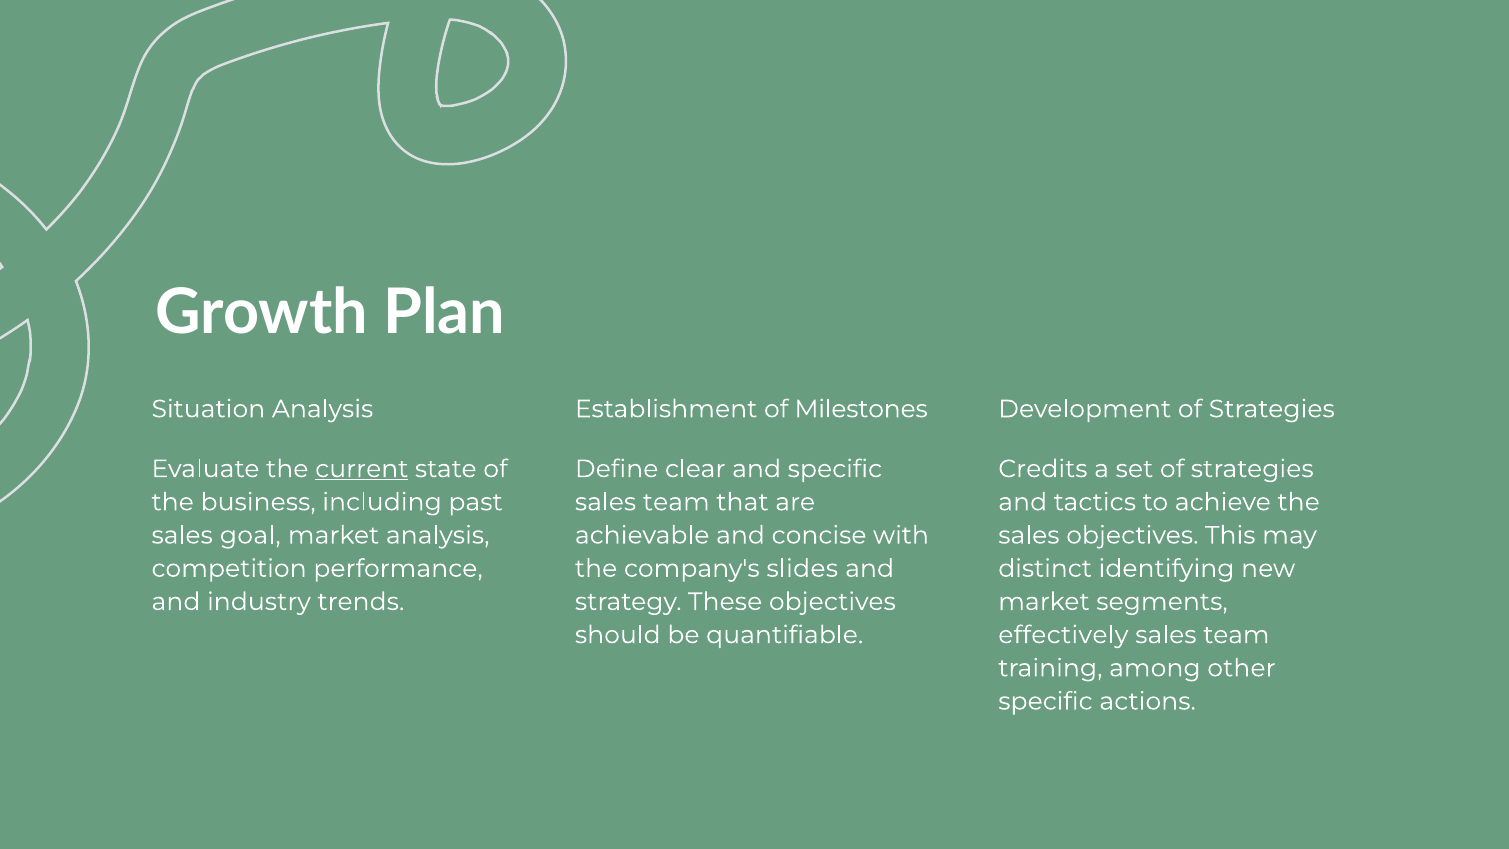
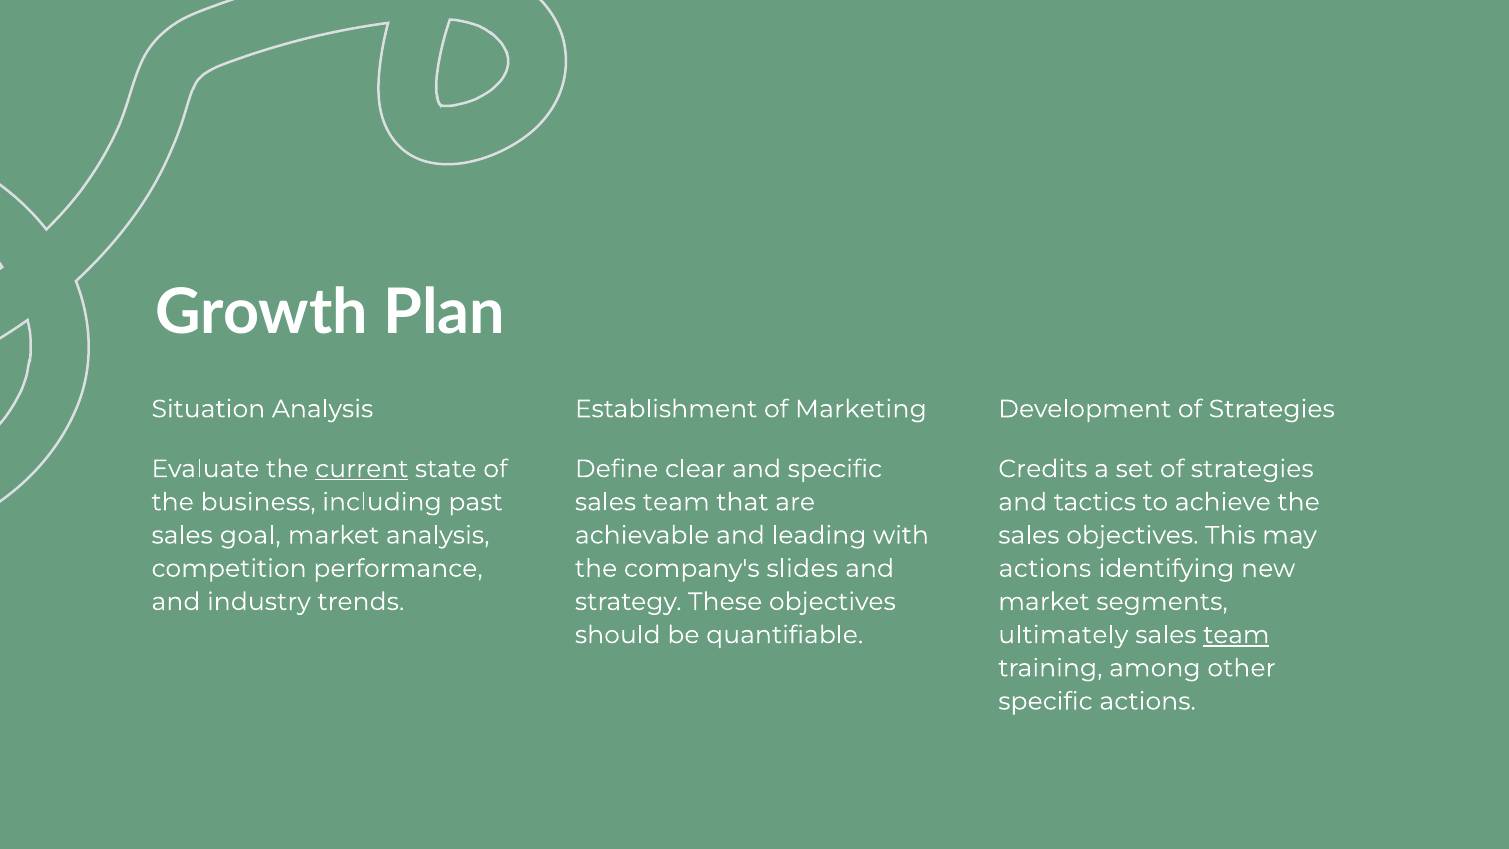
Milestones: Milestones -> Marketing (861, 409)
concise: concise -> leading (819, 535)
distinct: distinct -> actions (1045, 569)
effectively: effectively -> ultimately (1063, 635)
team underline: none -> present (1236, 635)
